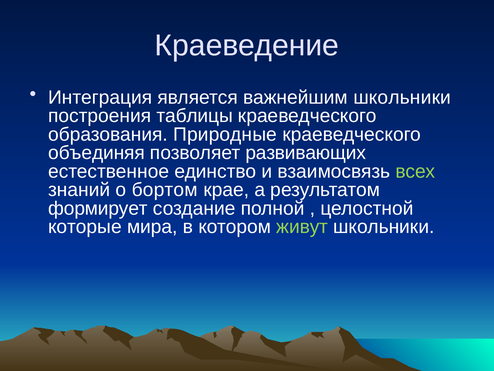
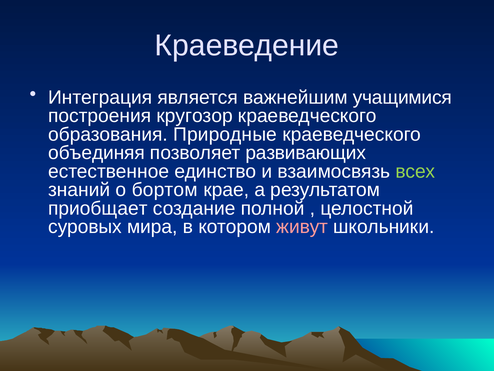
важнейшим школьники: школьники -> учащимися (402, 97)
таблицы: таблицы -> кругозор (195, 116)
формирует: формирует -> приобщает (98, 208)
которые: которые -> суровых (85, 227)
живут colour: light green -> pink (302, 227)
